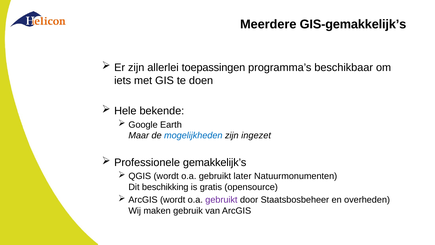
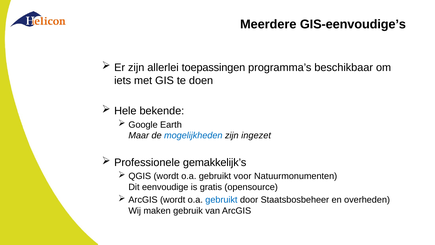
GIS-gemakkelijk’s: GIS-gemakkelijk’s -> GIS-eenvoudige’s (353, 24)
later: later -> voor (243, 176)
beschikking: beschikking -> eenvoudige (165, 187)
gebruikt colour: purple -> blue (221, 200)
